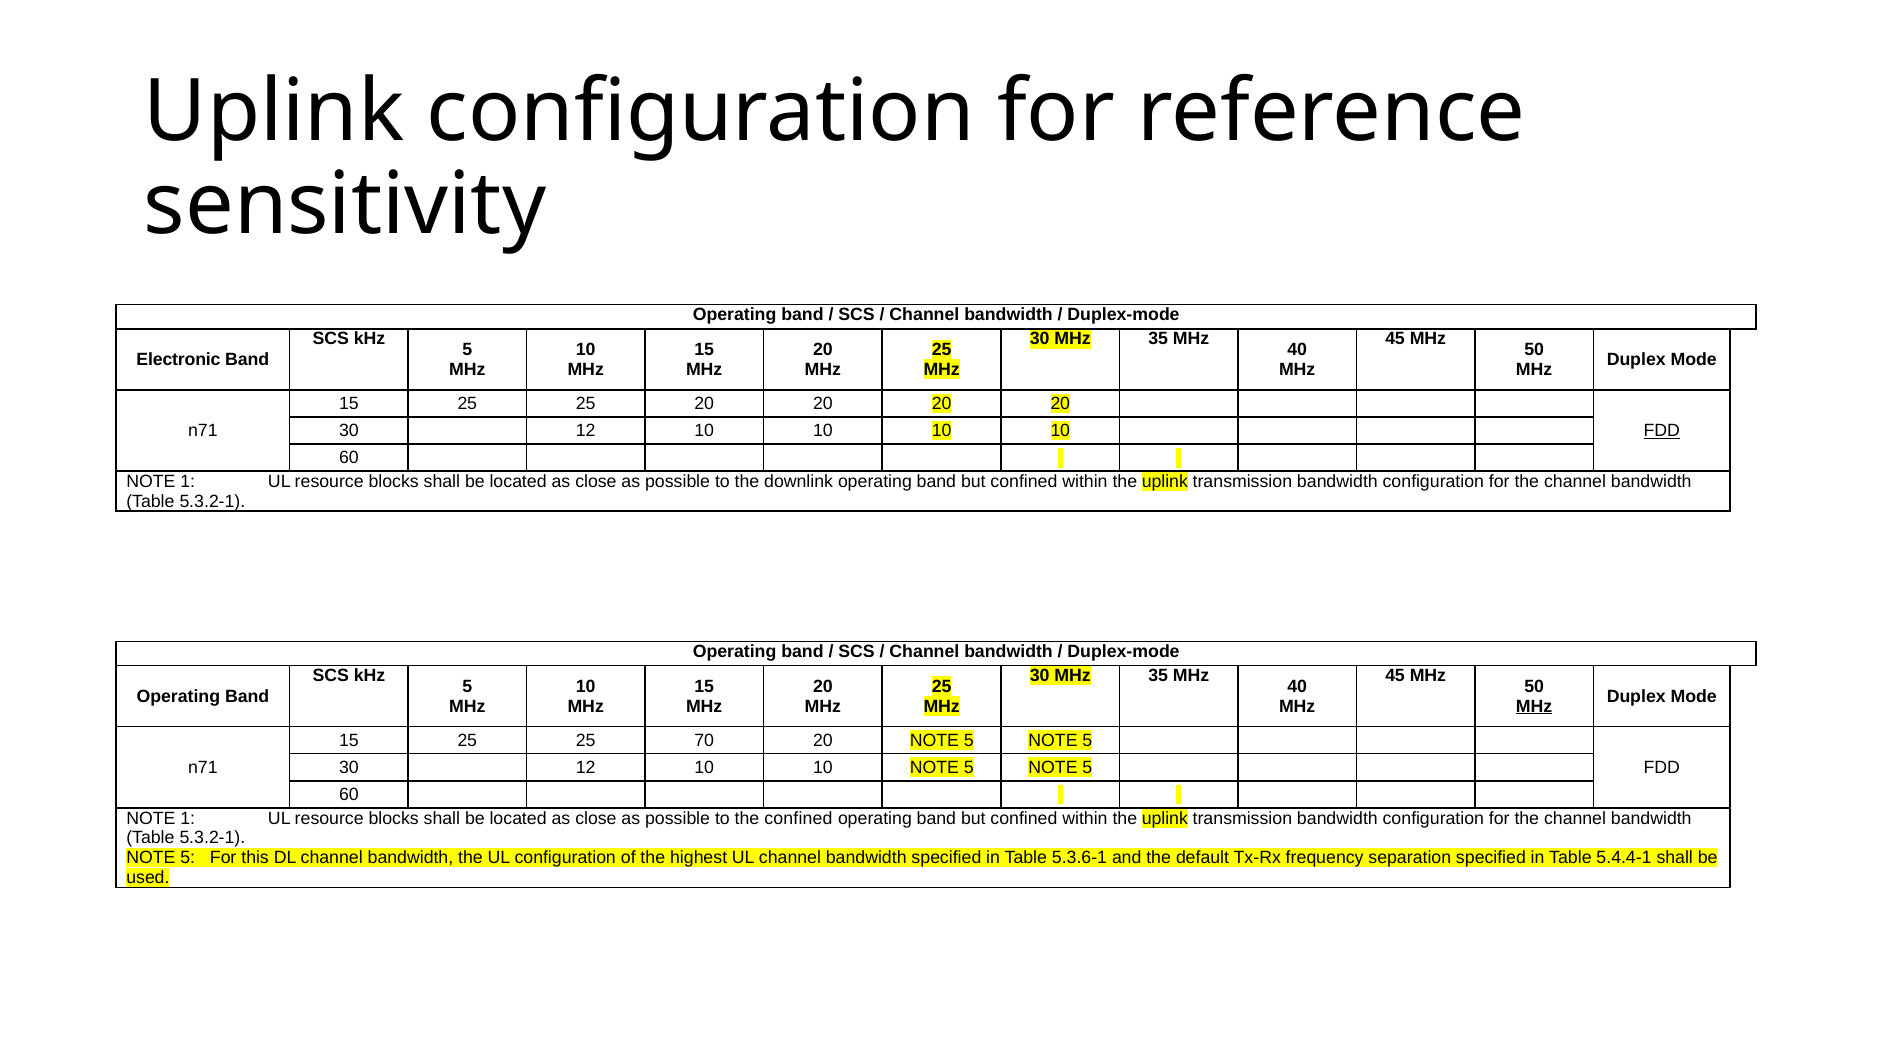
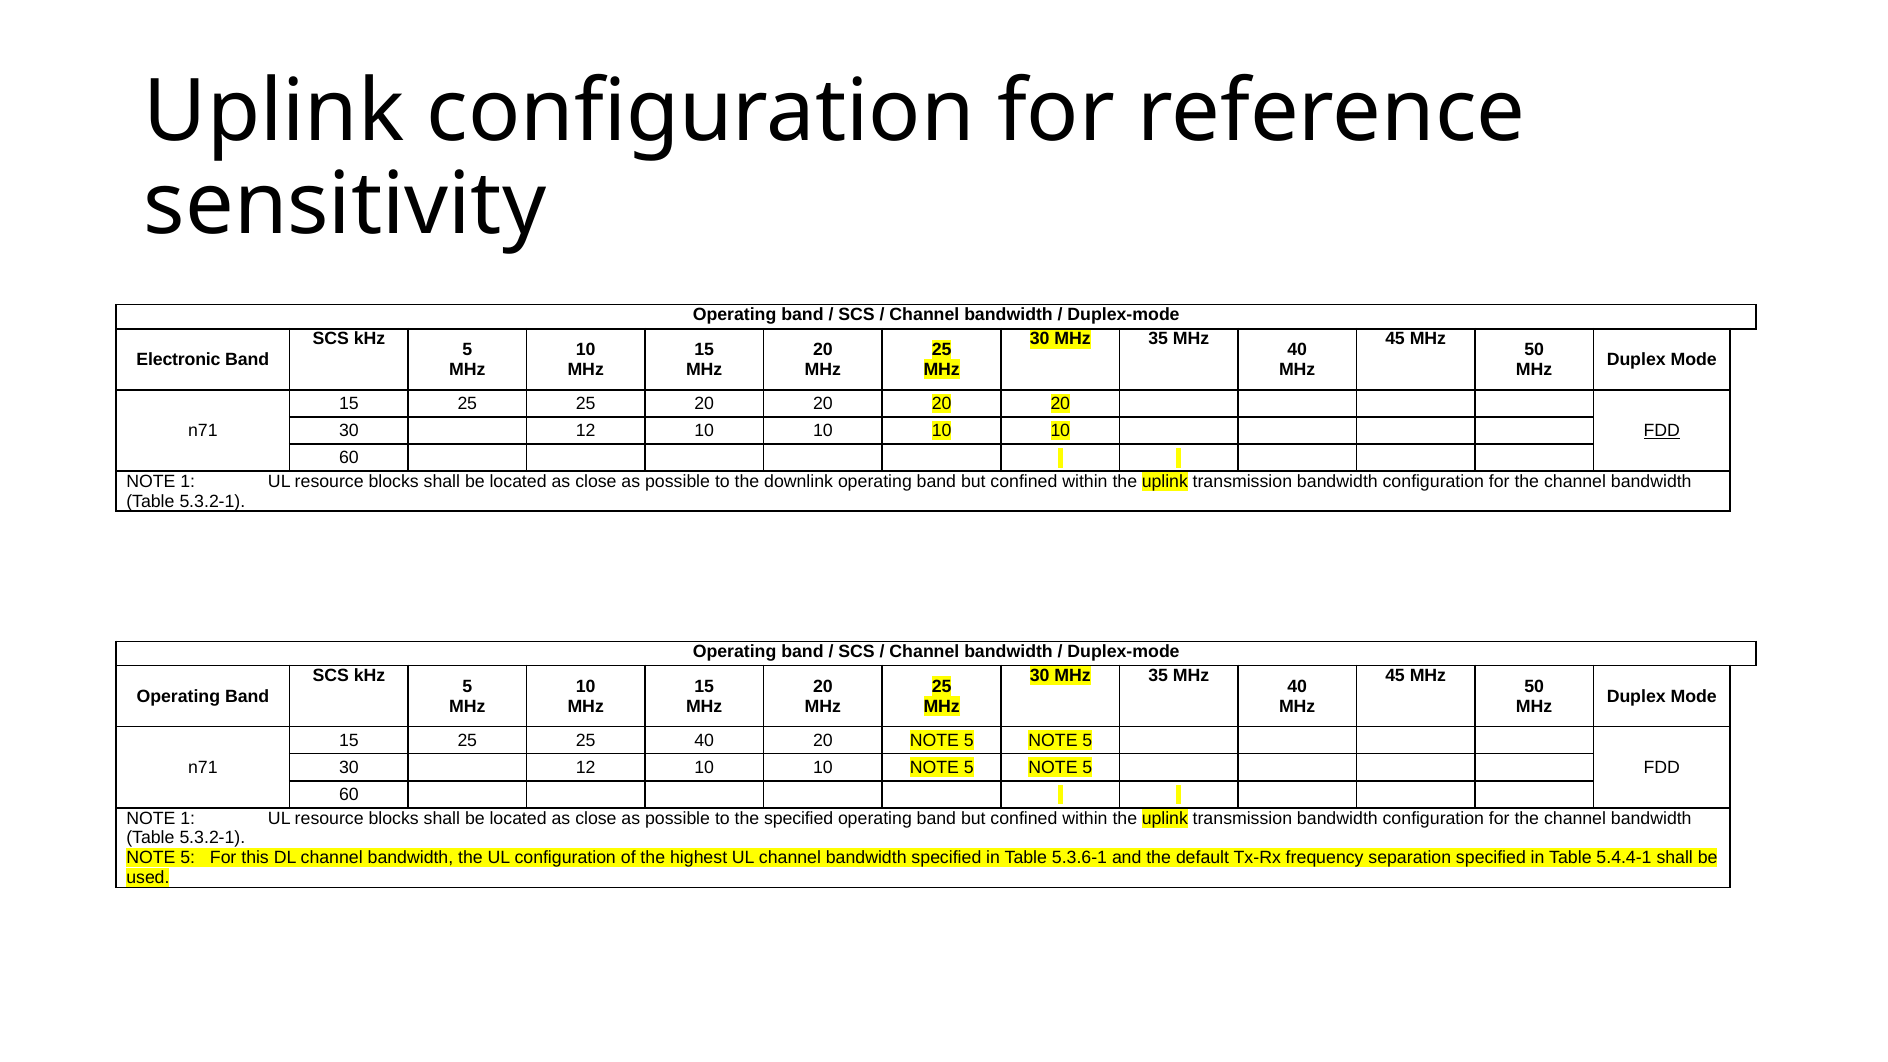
MHz underline: present -> none (1534, 706)
25 70: 70 -> 40 (704, 740)
the confined: confined -> specified (799, 818)
